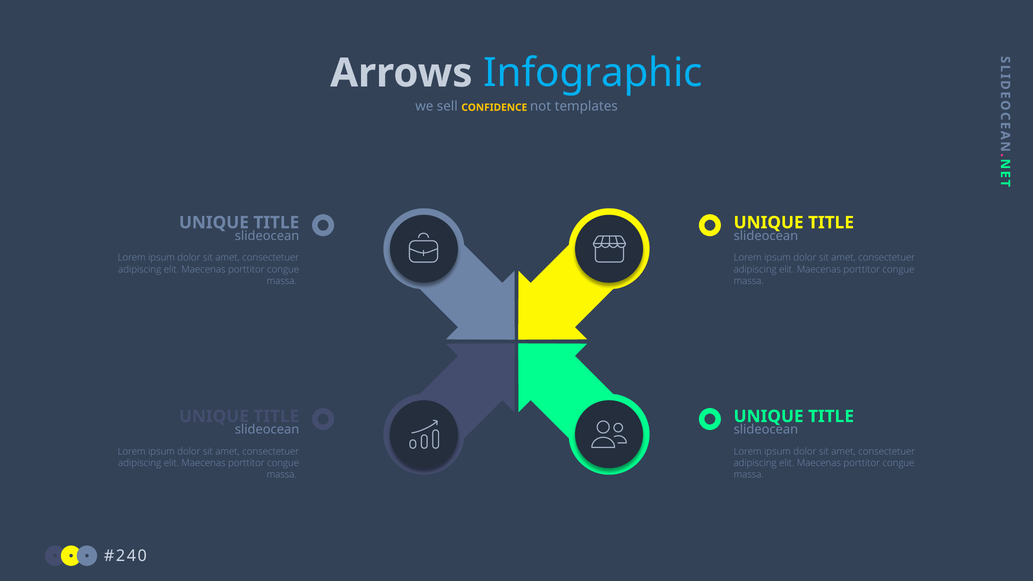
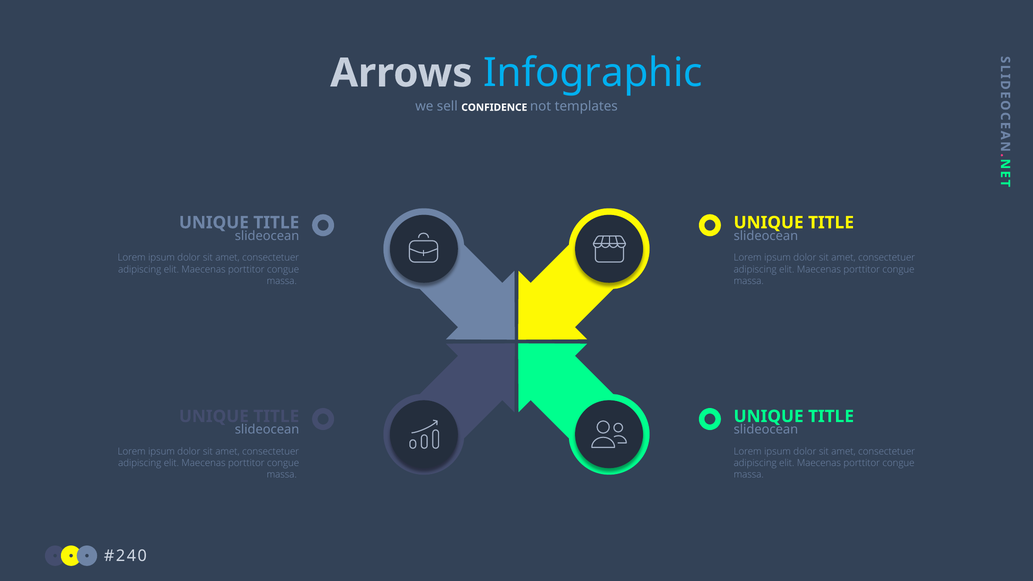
CONFIDENCE colour: yellow -> white (494, 107)
